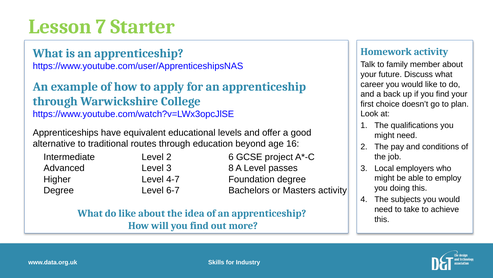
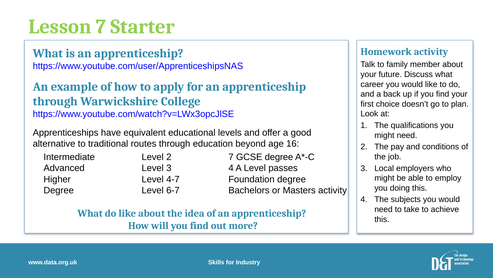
2 6: 6 -> 7 (231, 157)
GCSE project: project -> degree (279, 157)
3 8: 8 -> 4 (231, 168)
